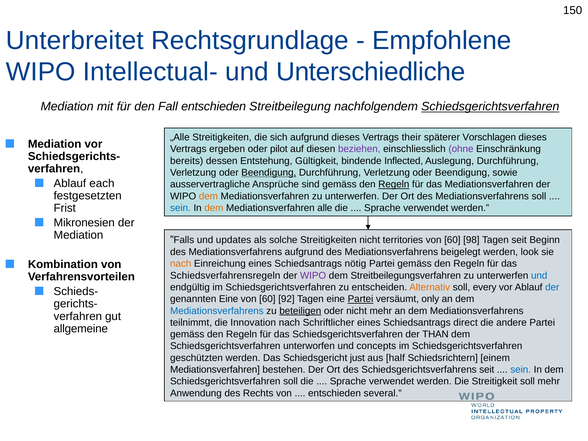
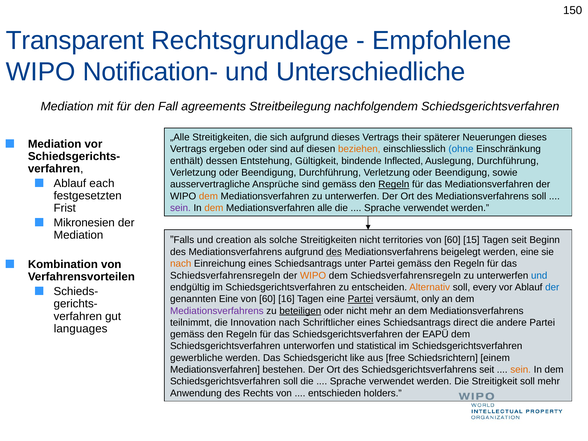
Unterbreitet: Unterbreitet -> Transparent (75, 41)
Intellectual-: Intellectual- -> Notification- (151, 72)
Fall entschieden: entschieden -> agreements (214, 107)
Schiedsgerichtsverfahren underline: present -> none (490, 107)
Vorschlagen: Vorschlagen -> Neuerungen (489, 137)
oder pilot: pilot -> sind (279, 149)
beziehen colour: purple -> orange (359, 149)
ohne colour: purple -> blue (461, 149)
bereits: bereits -> enthält (187, 161)
Beendigung underline: present -> none (269, 173)
sein colour: blue -> purple (180, 208)
updates: updates -> creation (234, 240)
98: 98 -> 15 (471, 240)
des underline: none -> present (334, 252)
werden look: look -> eine (530, 252)
nötig: nötig -> unter (356, 264)
WIPO colour: purple -> orange (313, 276)
dem Streitbeilegungsverfahren: Streitbeilegungsverfahren -> Schiedsverfahrensregeln (406, 276)
92: 92 -> 16 (286, 299)
Mediationsverfahrens colour: blue -> purple (217, 311)
allgemeine: allgemeine -> languages (81, 329)
THAN: THAN -> EAPÜ (435, 334)
concepts: concepts -> statistical (376, 346)
geschützten: geschützten -> gewerbliche (196, 358)
just: just -> like (357, 358)
half: half -> free (395, 358)
sein colour: blue -> orange (521, 370)
several: several -> holders (383, 393)
